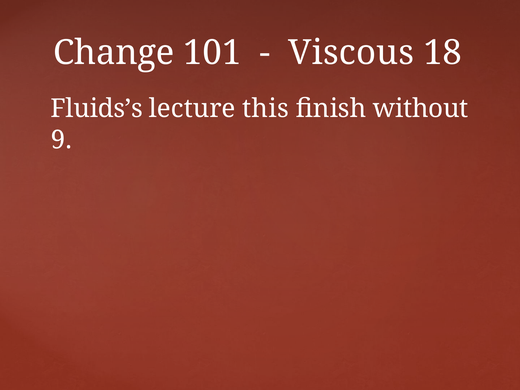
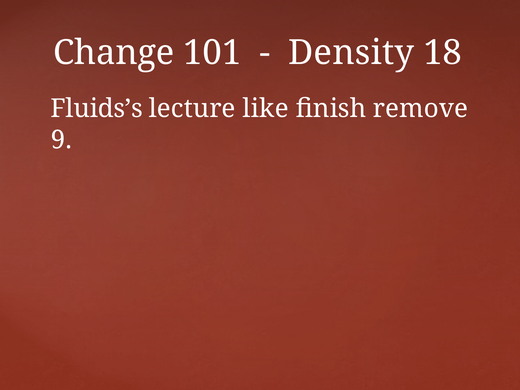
Viscous: Viscous -> Density (351, 53)
this: this -> like (265, 109)
without: without -> remove (421, 109)
